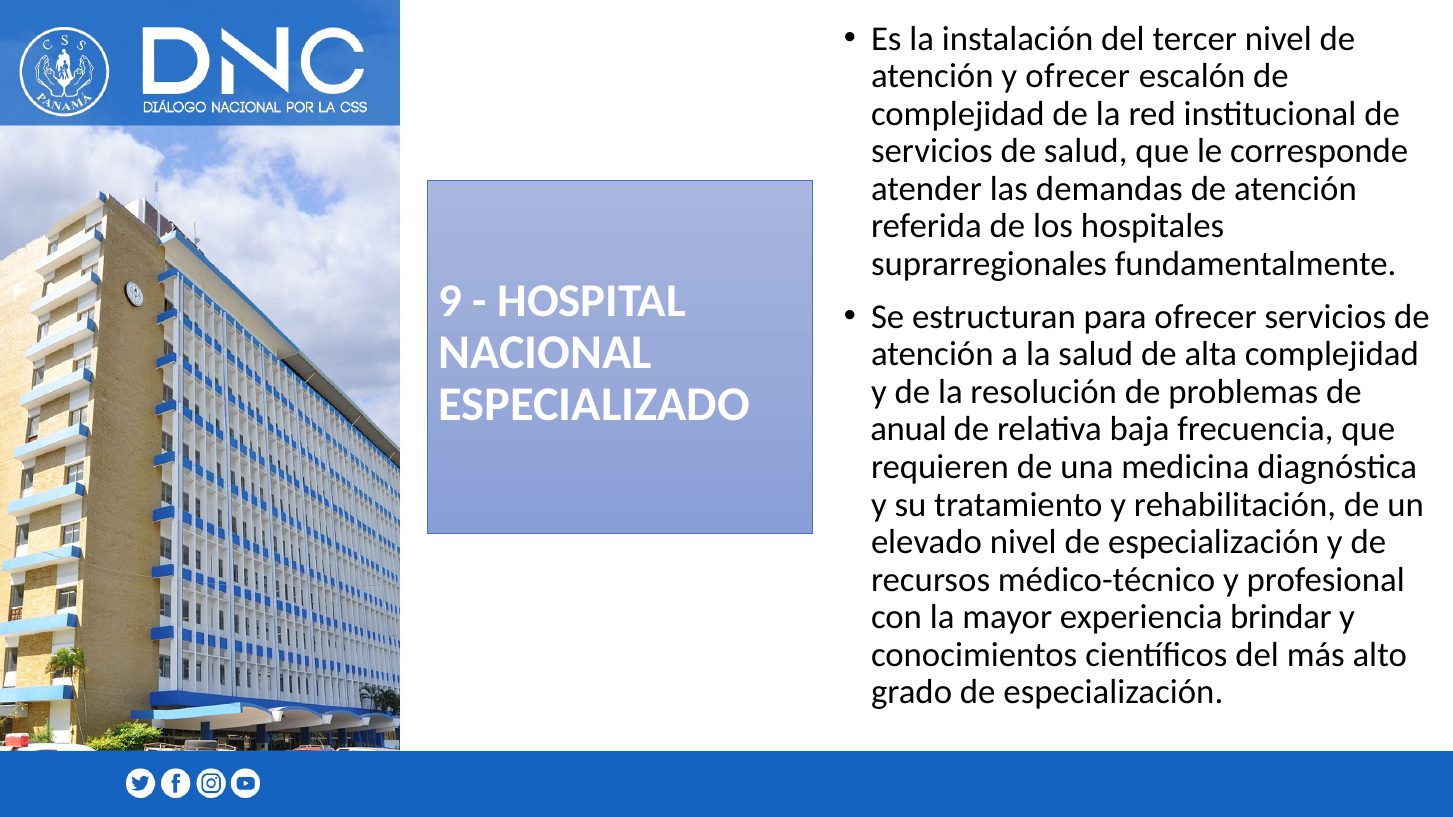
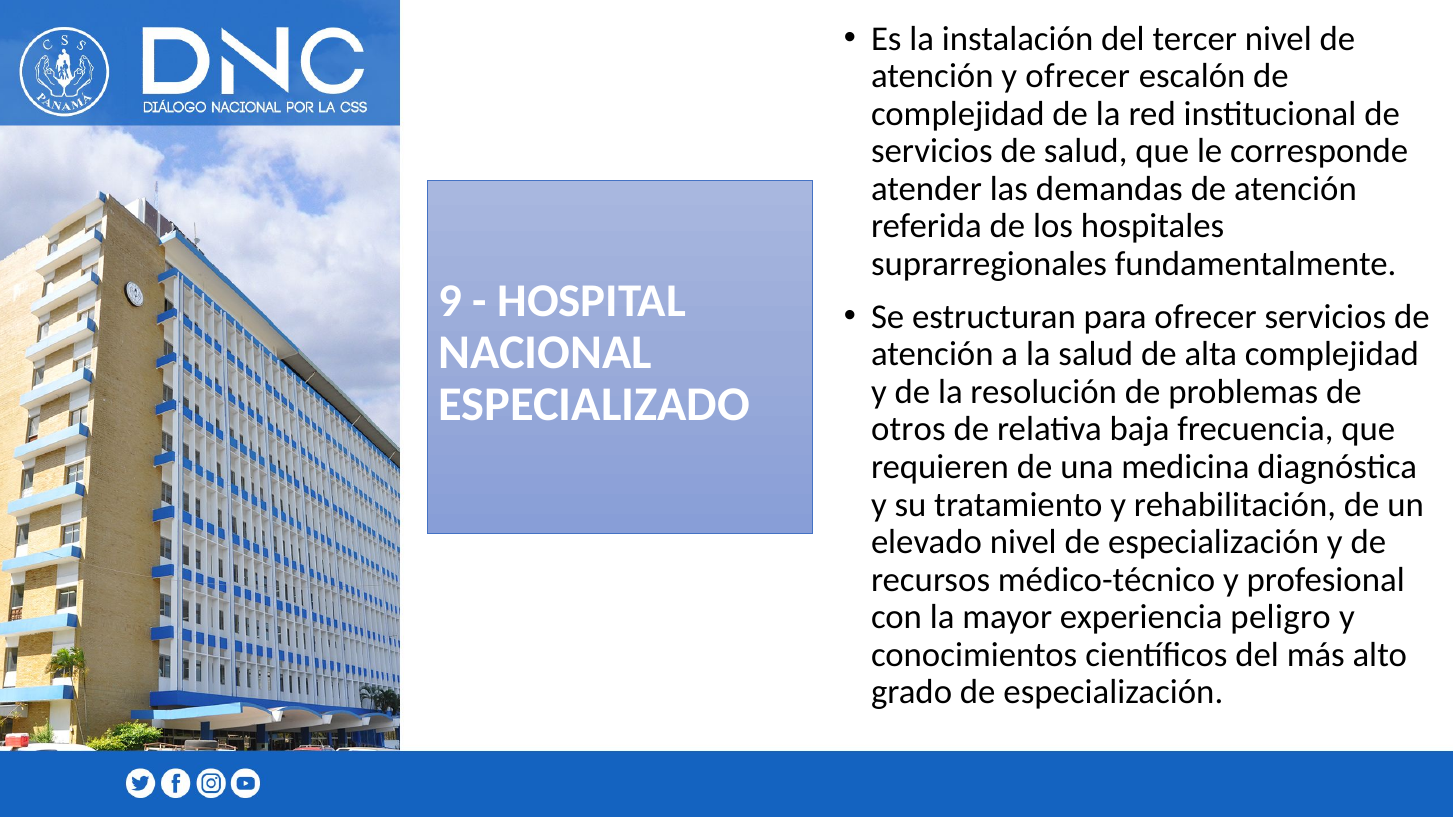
anual: anual -> otros (908, 430)
brindar: brindar -> peligro (1281, 618)
